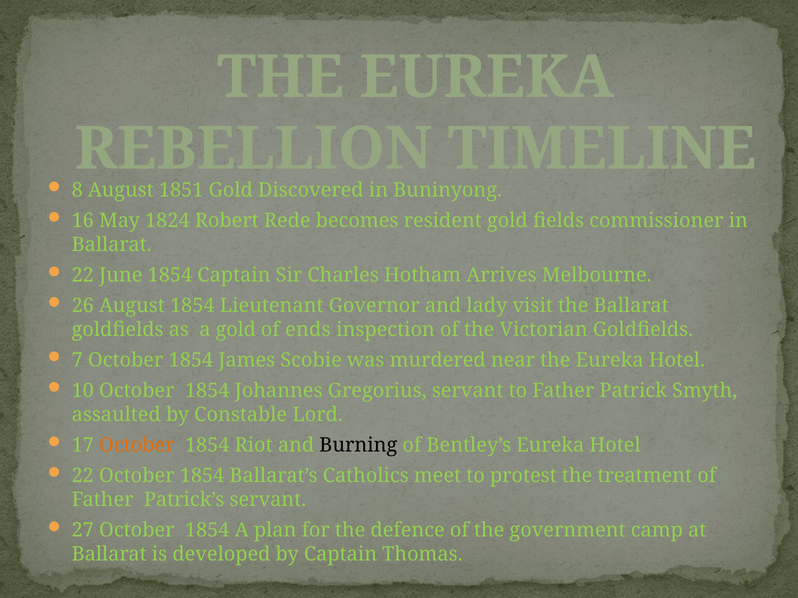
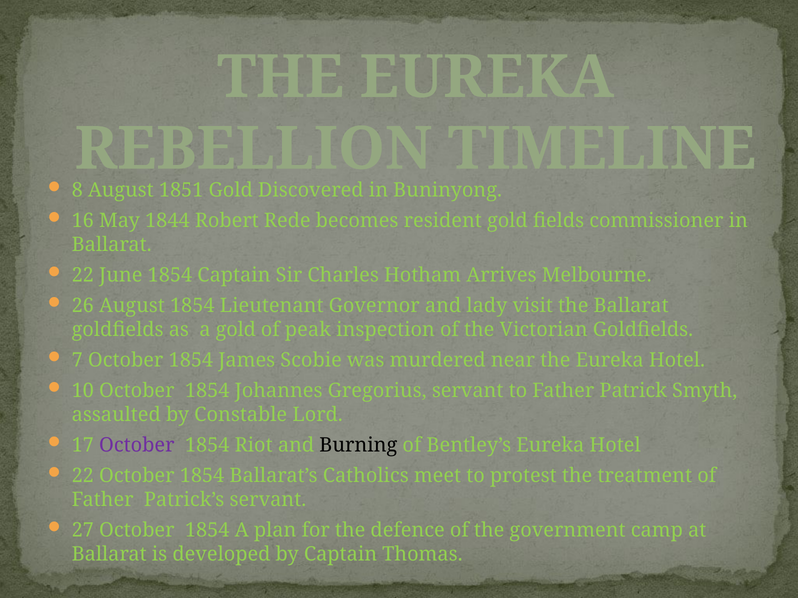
1824: 1824 -> 1844 (167, 221)
ends: ends -> peak (308, 330)
October colour: orange -> purple (137, 446)
